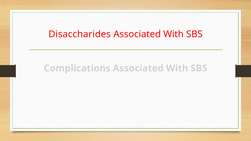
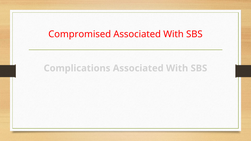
Disaccharides: Disaccharides -> Compromised (80, 34)
